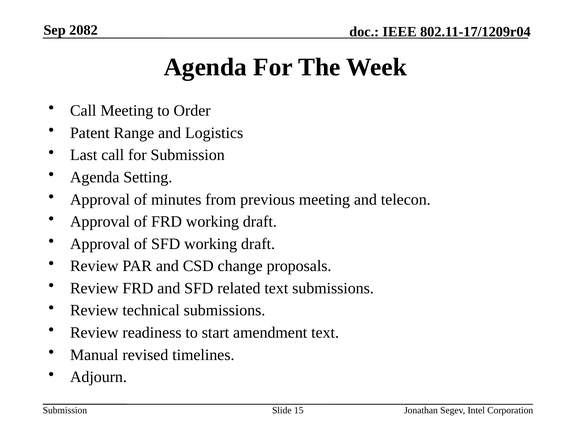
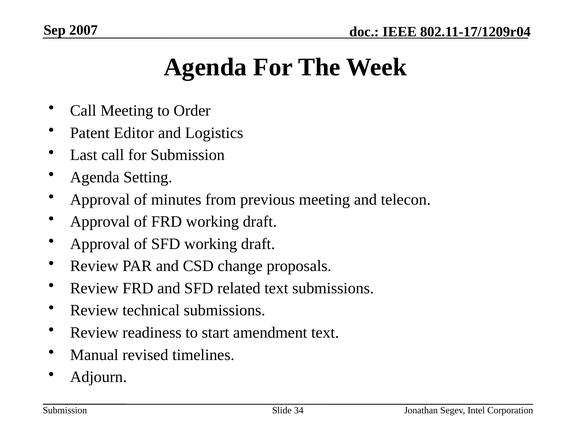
2082: 2082 -> 2007 (83, 30)
Range: Range -> Editor (134, 133)
15: 15 -> 34 (299, 411)
